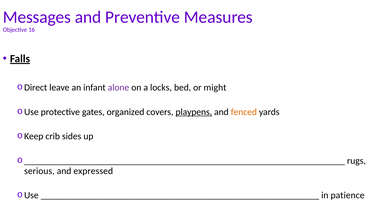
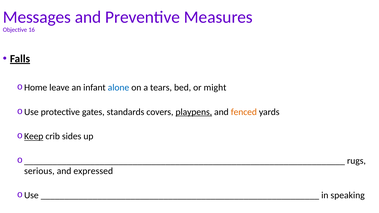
Direct: Direct -> Home (36, 88)
alone colour: purple -> blue (118, 88)
locks: locks -> tears (161, 88)
organized: organized -> standards (126, 112)
Keep underline: none -> present (34, 136)
patience: patience -> speaking (348, 196)
